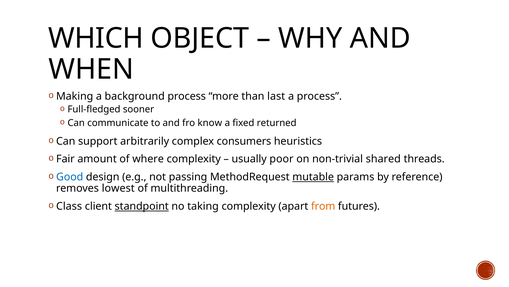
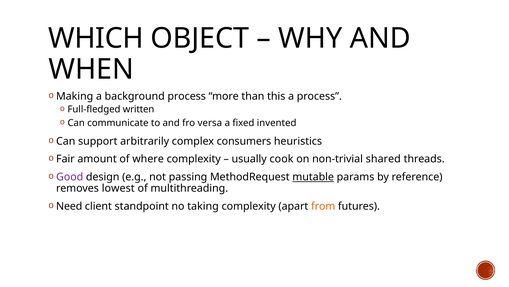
last: last -> this (276, 96)
sooner: sooner -> written (139, 109)
know: know -> versa (210, 123)
returned: returned -> invented (277, 123)
poor: poor -> cook (282, 159)
Good colour: blue -> purple (70, 177)
Class: Class -> Need (69, 206)
standpoint underline: present -> none (142, 206)
